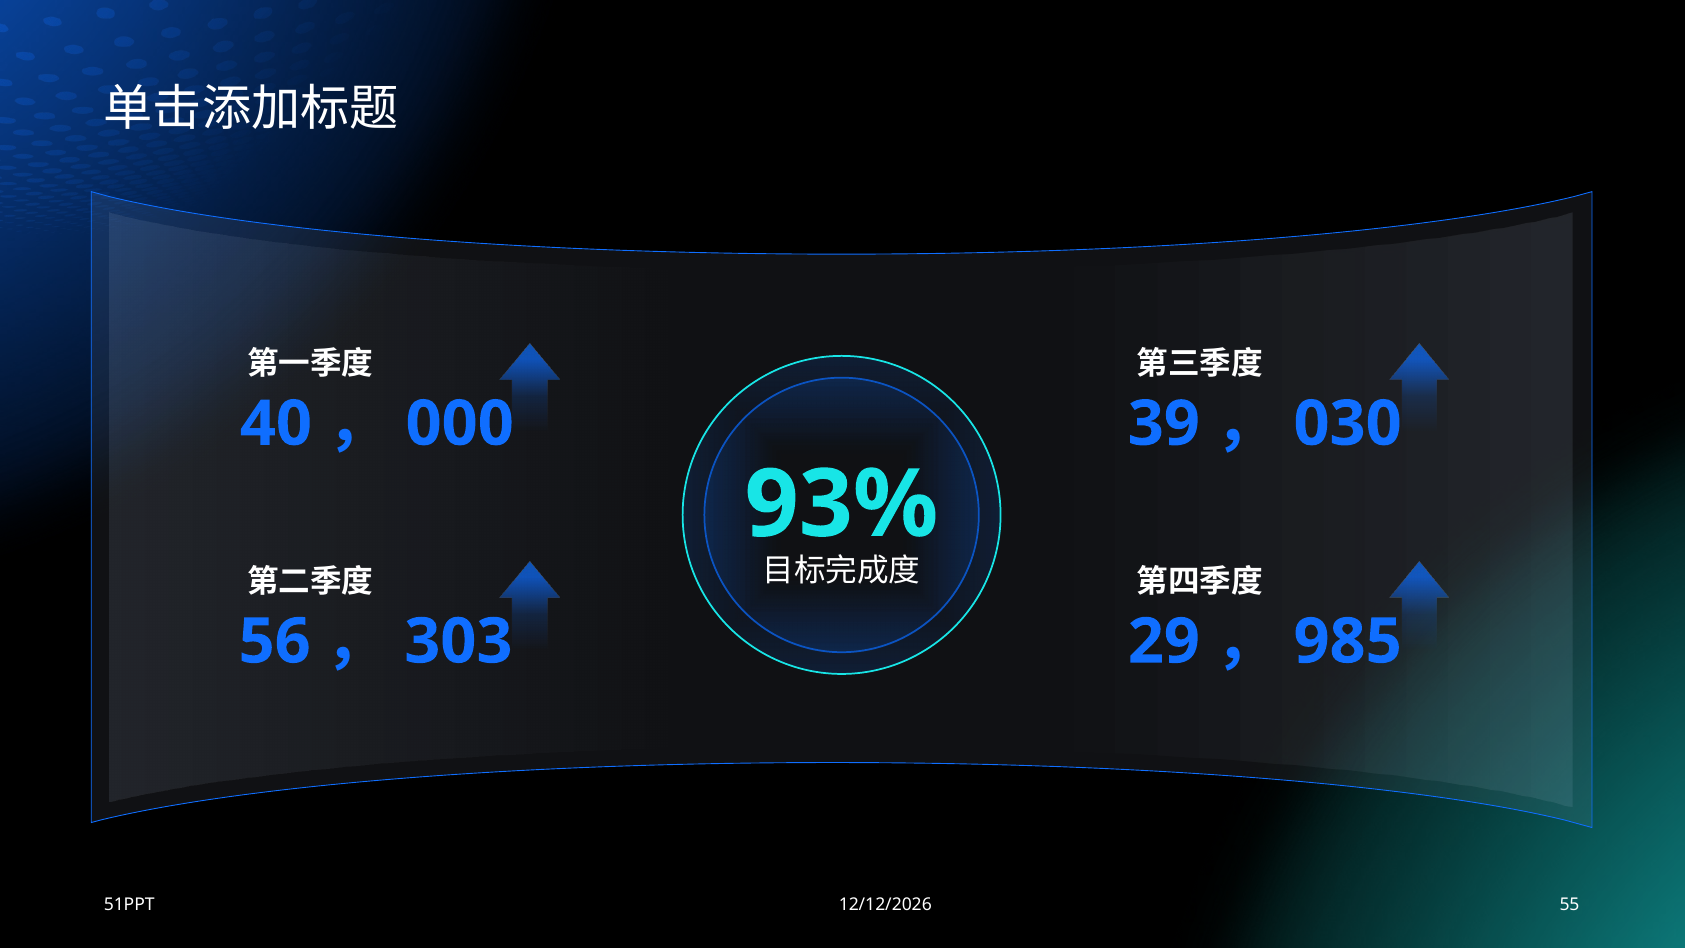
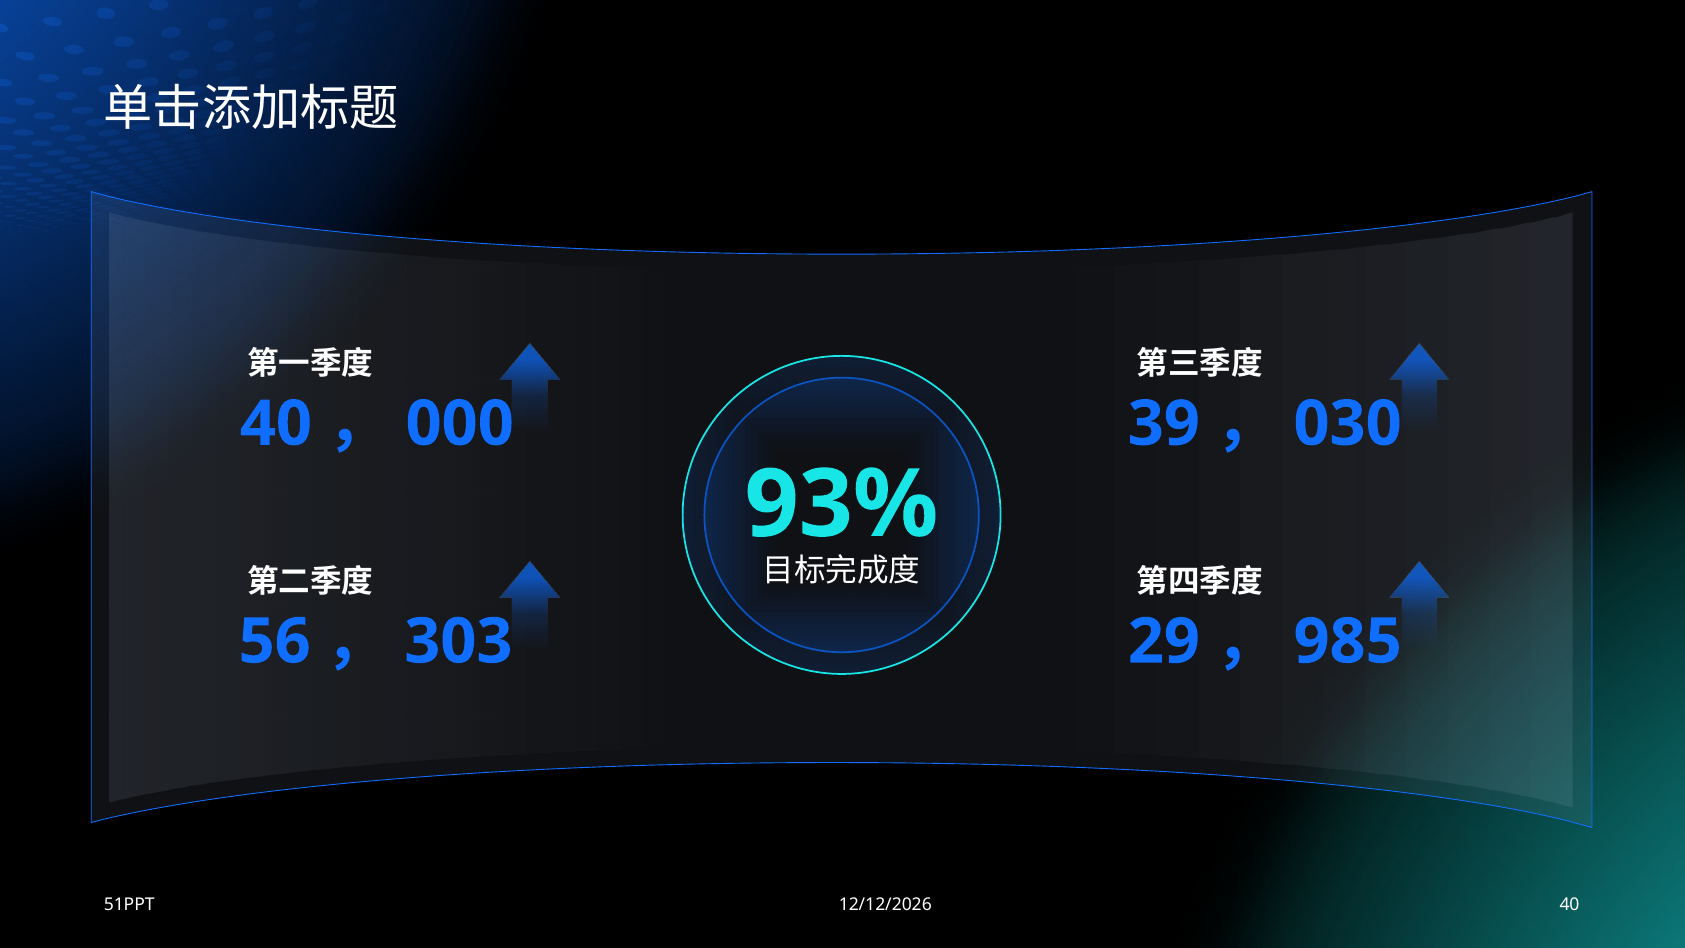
55: 55 -> 40 (1570, 905)
